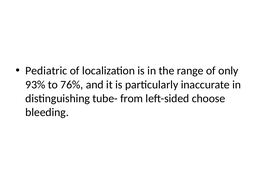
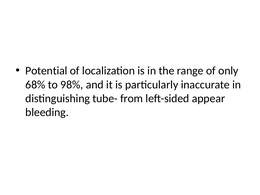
Pediatric: Pediatric -> Potential (46, 71)
93%: 93% -> 68% (35, 85)
76%: 76% -> 98% (72, 85)
choose: choose -> appear (208, 98)
